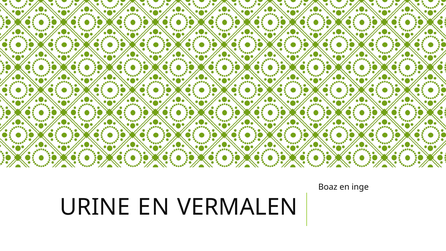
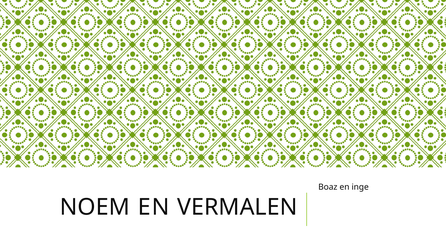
URINE: URINE -> NOEM (95, 207)
